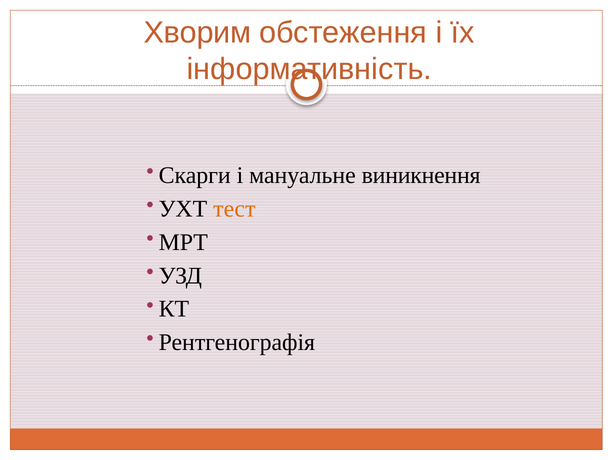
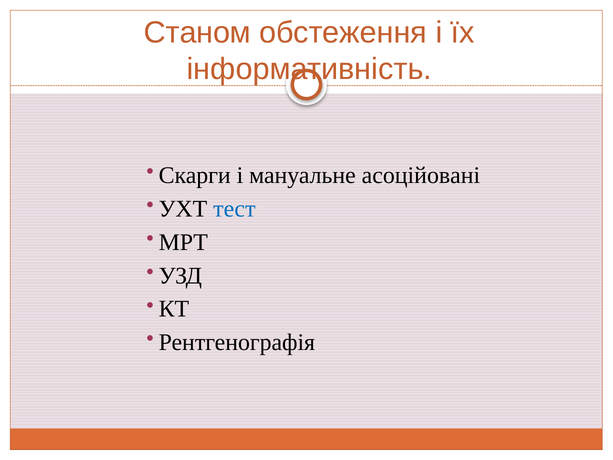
Хворим: Хворим -> Станом (197, 32)
виникнення: виникнення -> асоційовані (421, 175)
тест colour: orange -> blue (234, 209)
